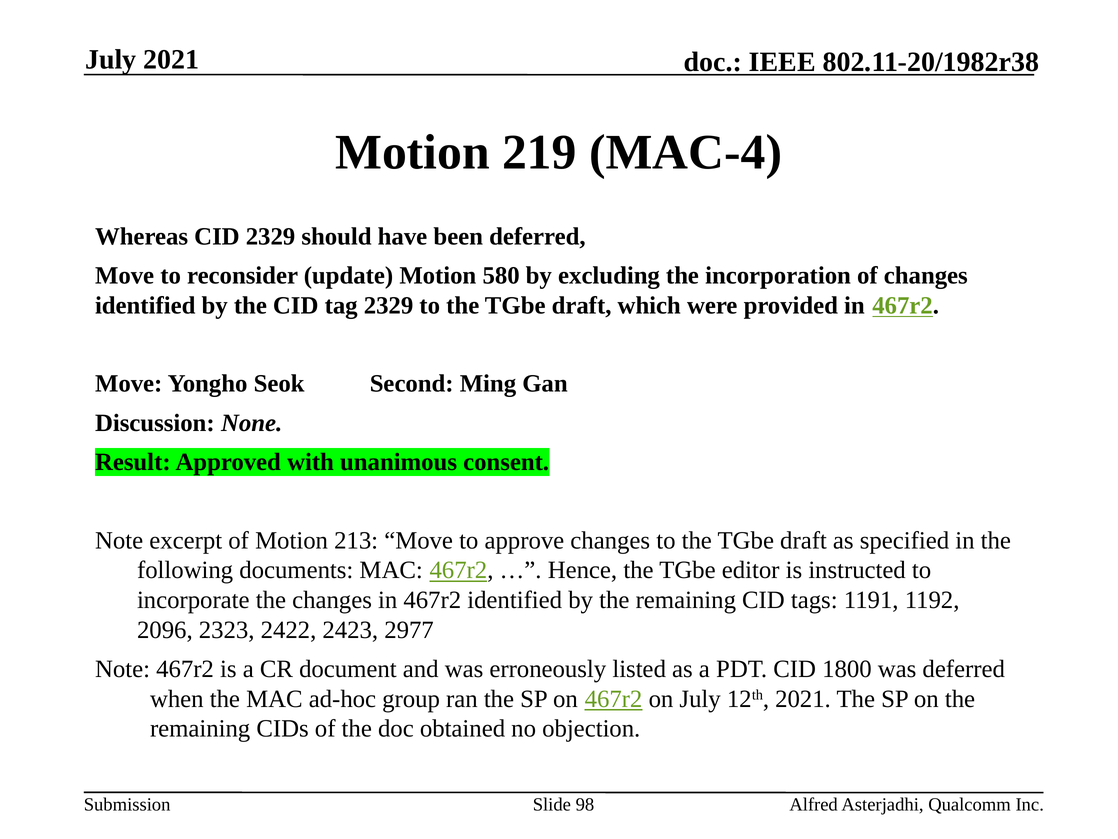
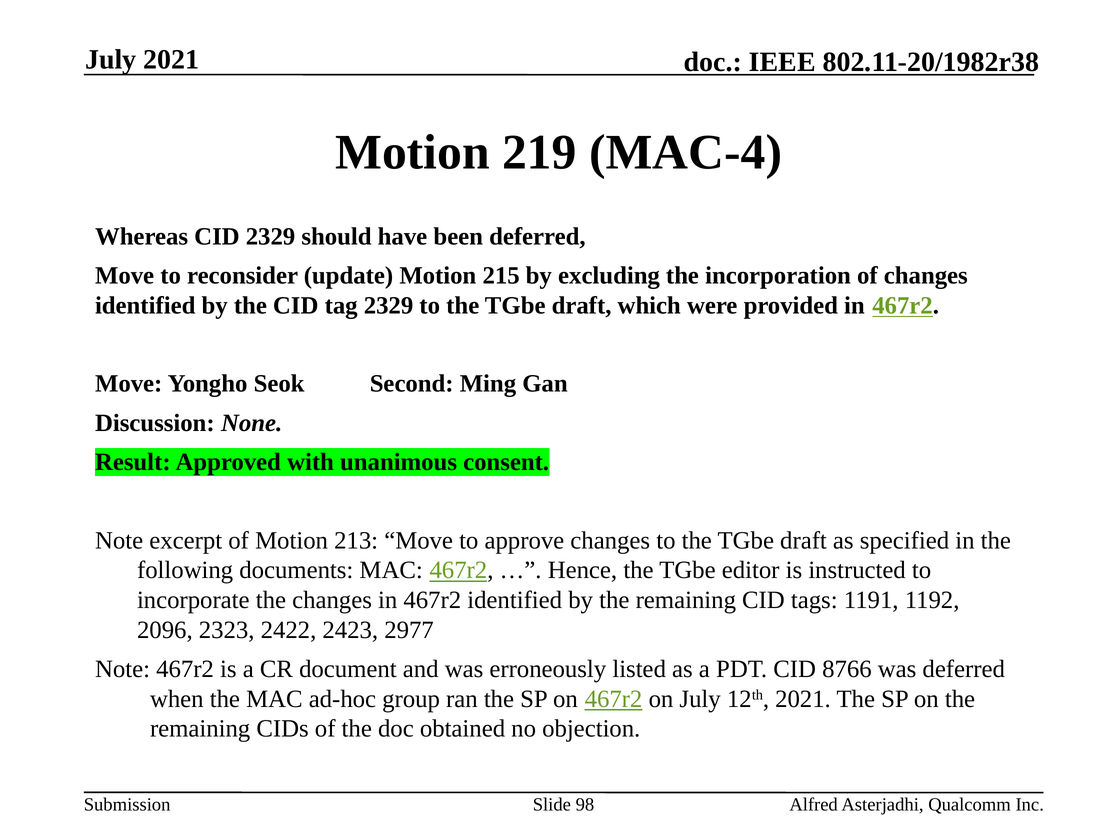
580: 580 -> 215 (501, 275)
1800: 1800 -> 8766 (847, 669)
